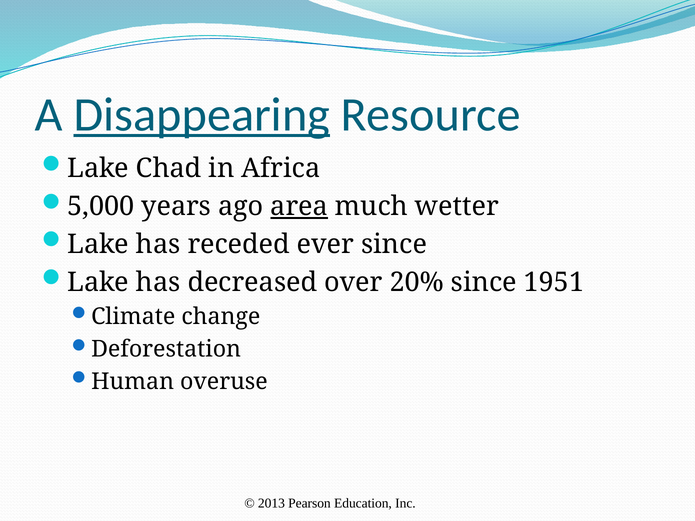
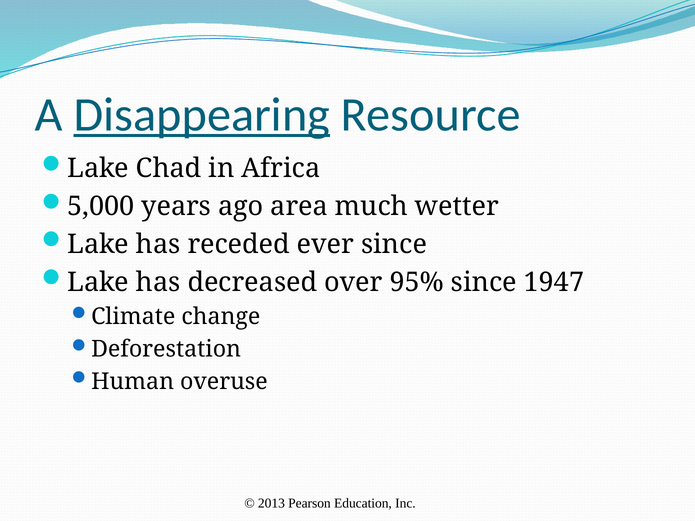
area underline: present -> none (299, 207)
20%: 20% -> 95% (417, 282)
1951: 1951 -> 1947 (554, 282)
